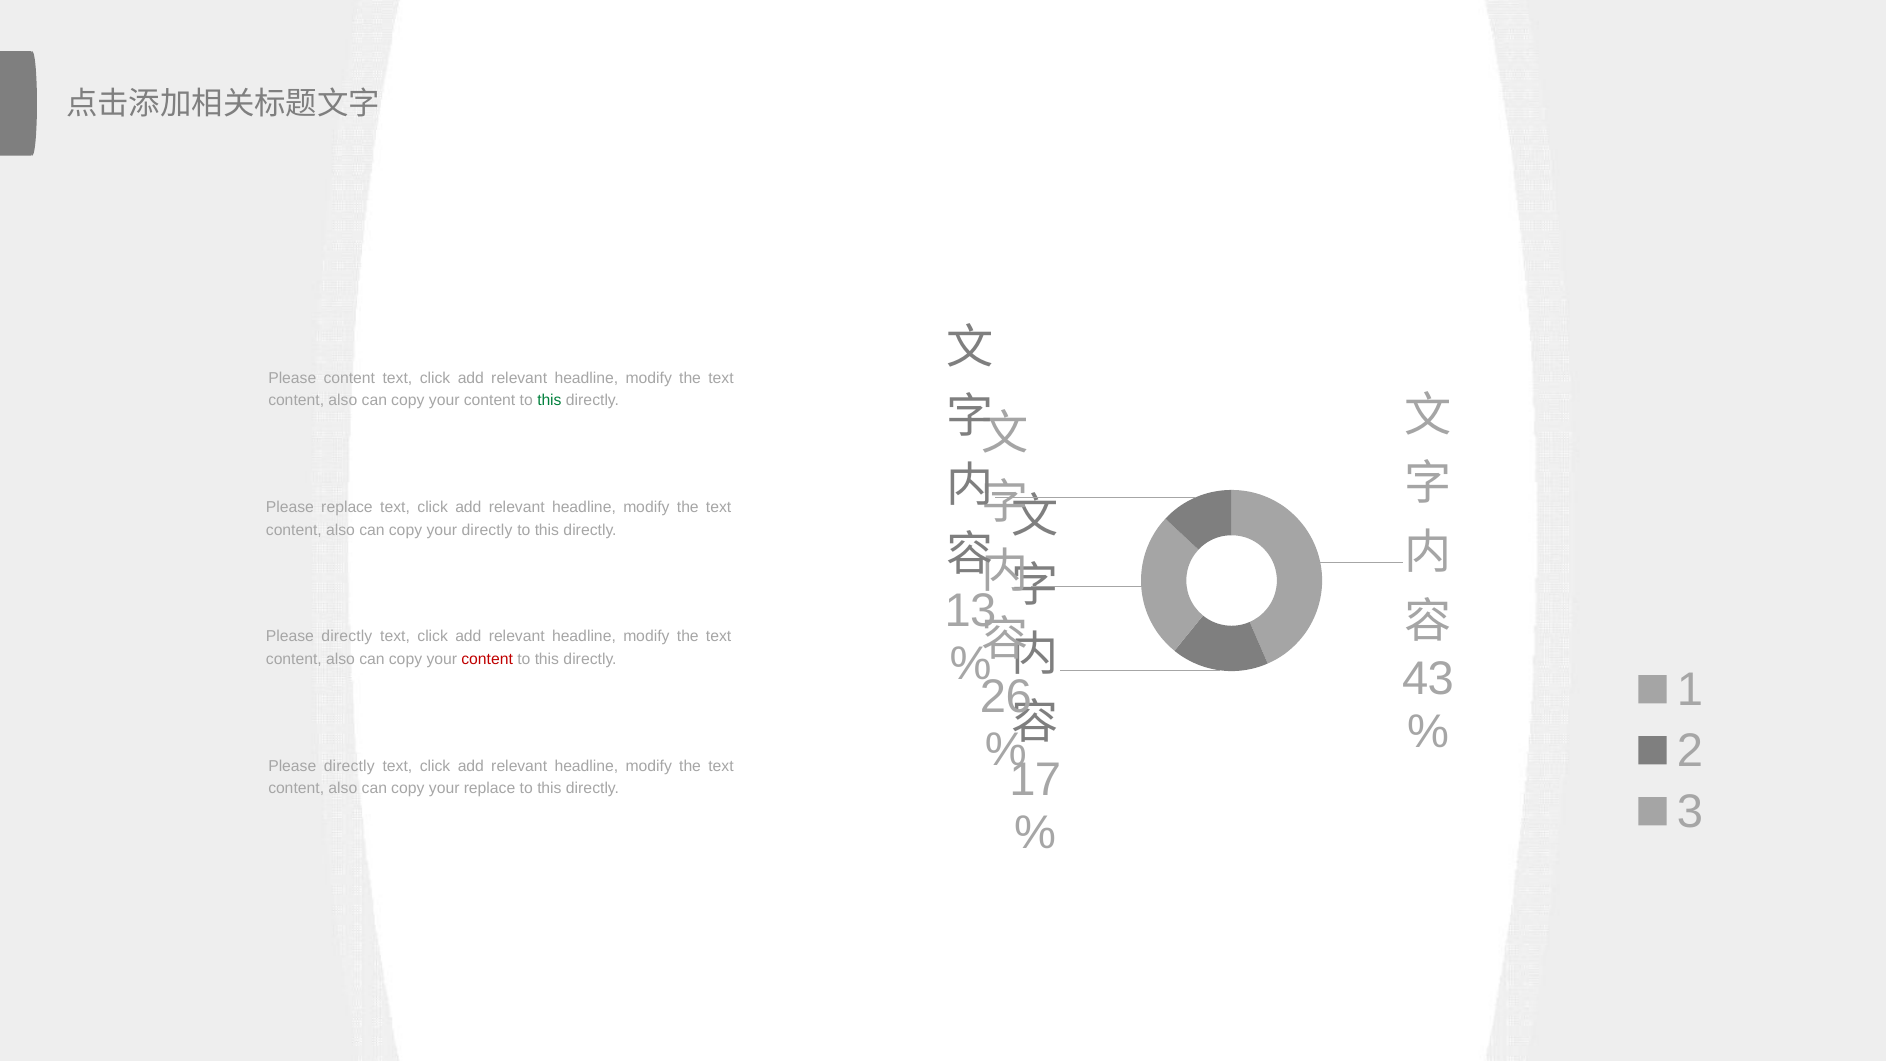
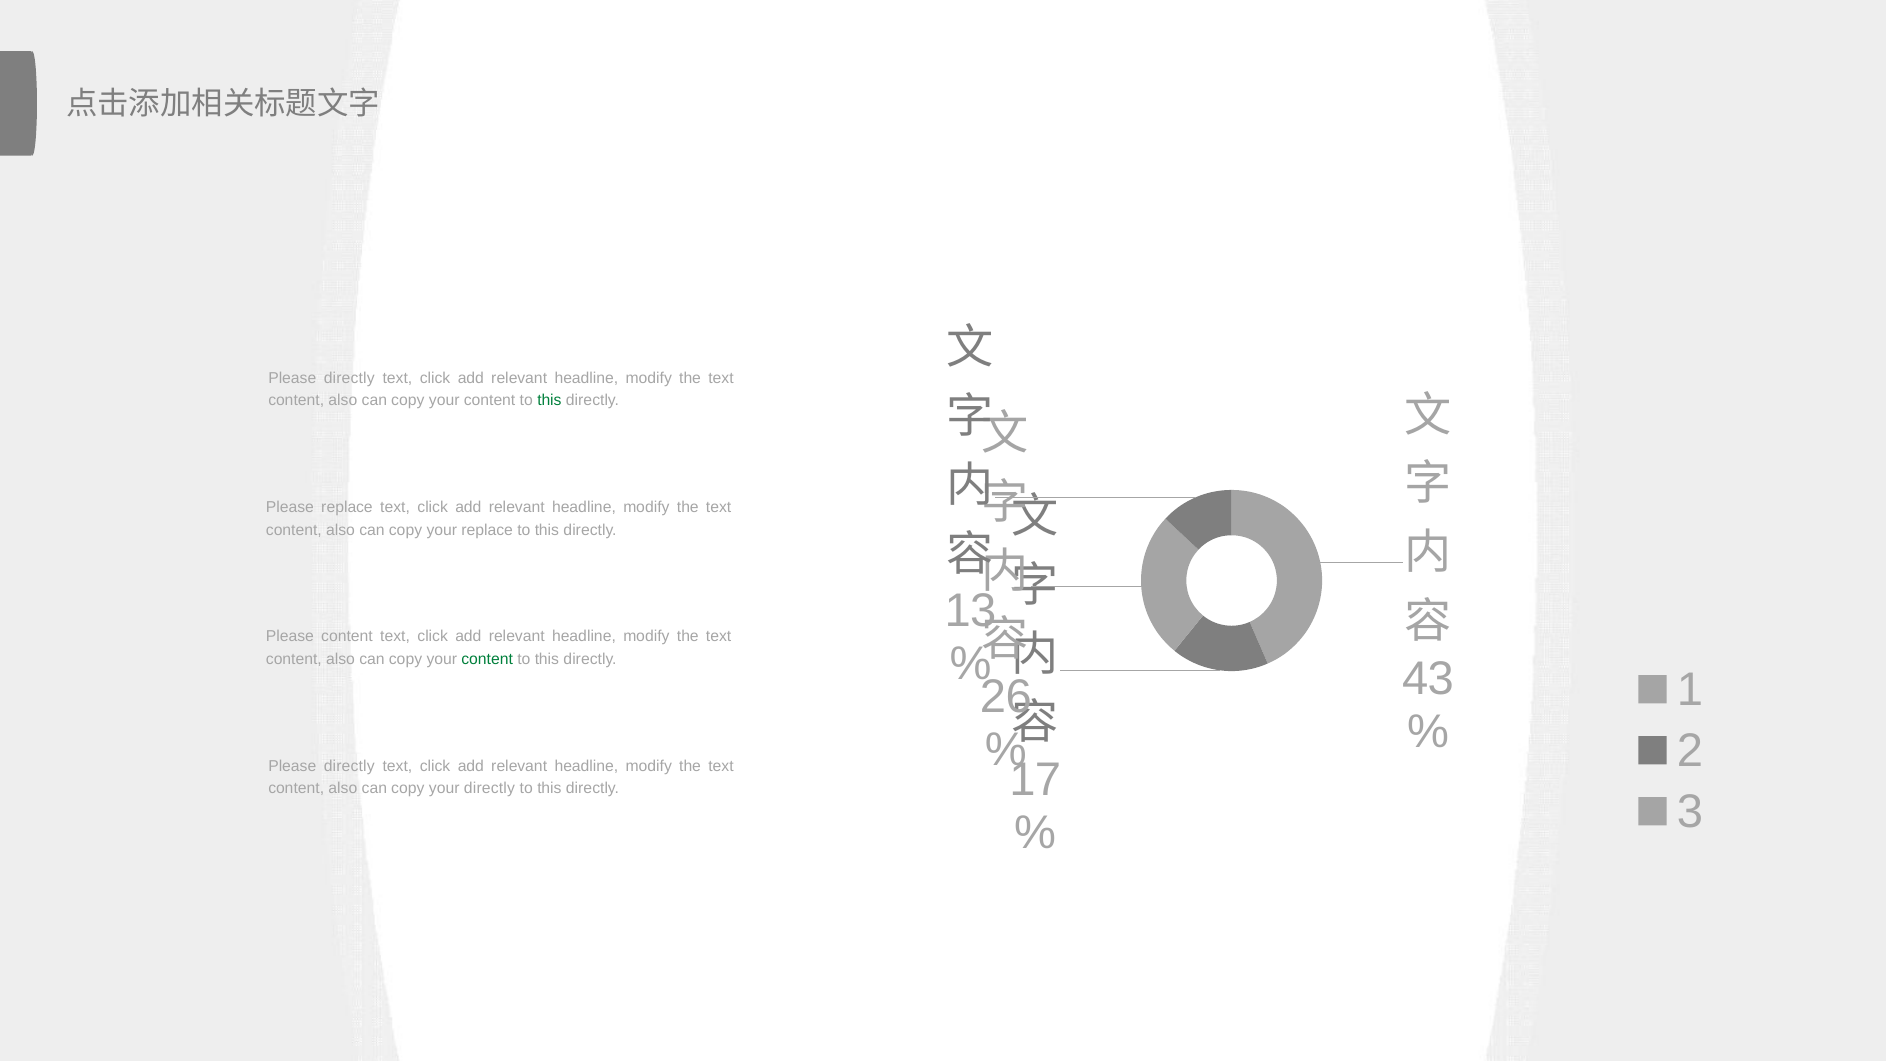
content: content -> directly (349, 378)
your directly: directly -> replace (487, 530)
directly: directly -> content (347, 637)
content colour: red -> green (487, 659)
your replace: replace -> directly (489, 789)
